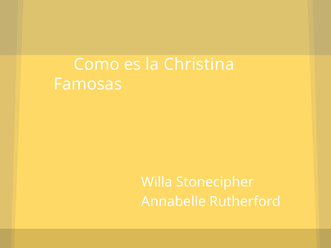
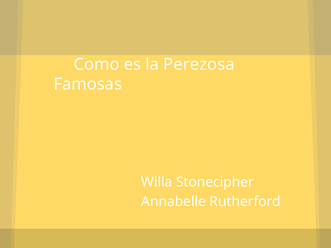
Christina: Christina -> Perezosa (199, 64)
